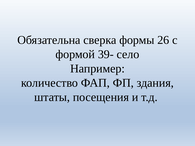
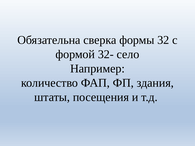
26: 26 -> 32 (163, 40)
39-: 39- -> 32- (106, 54)
